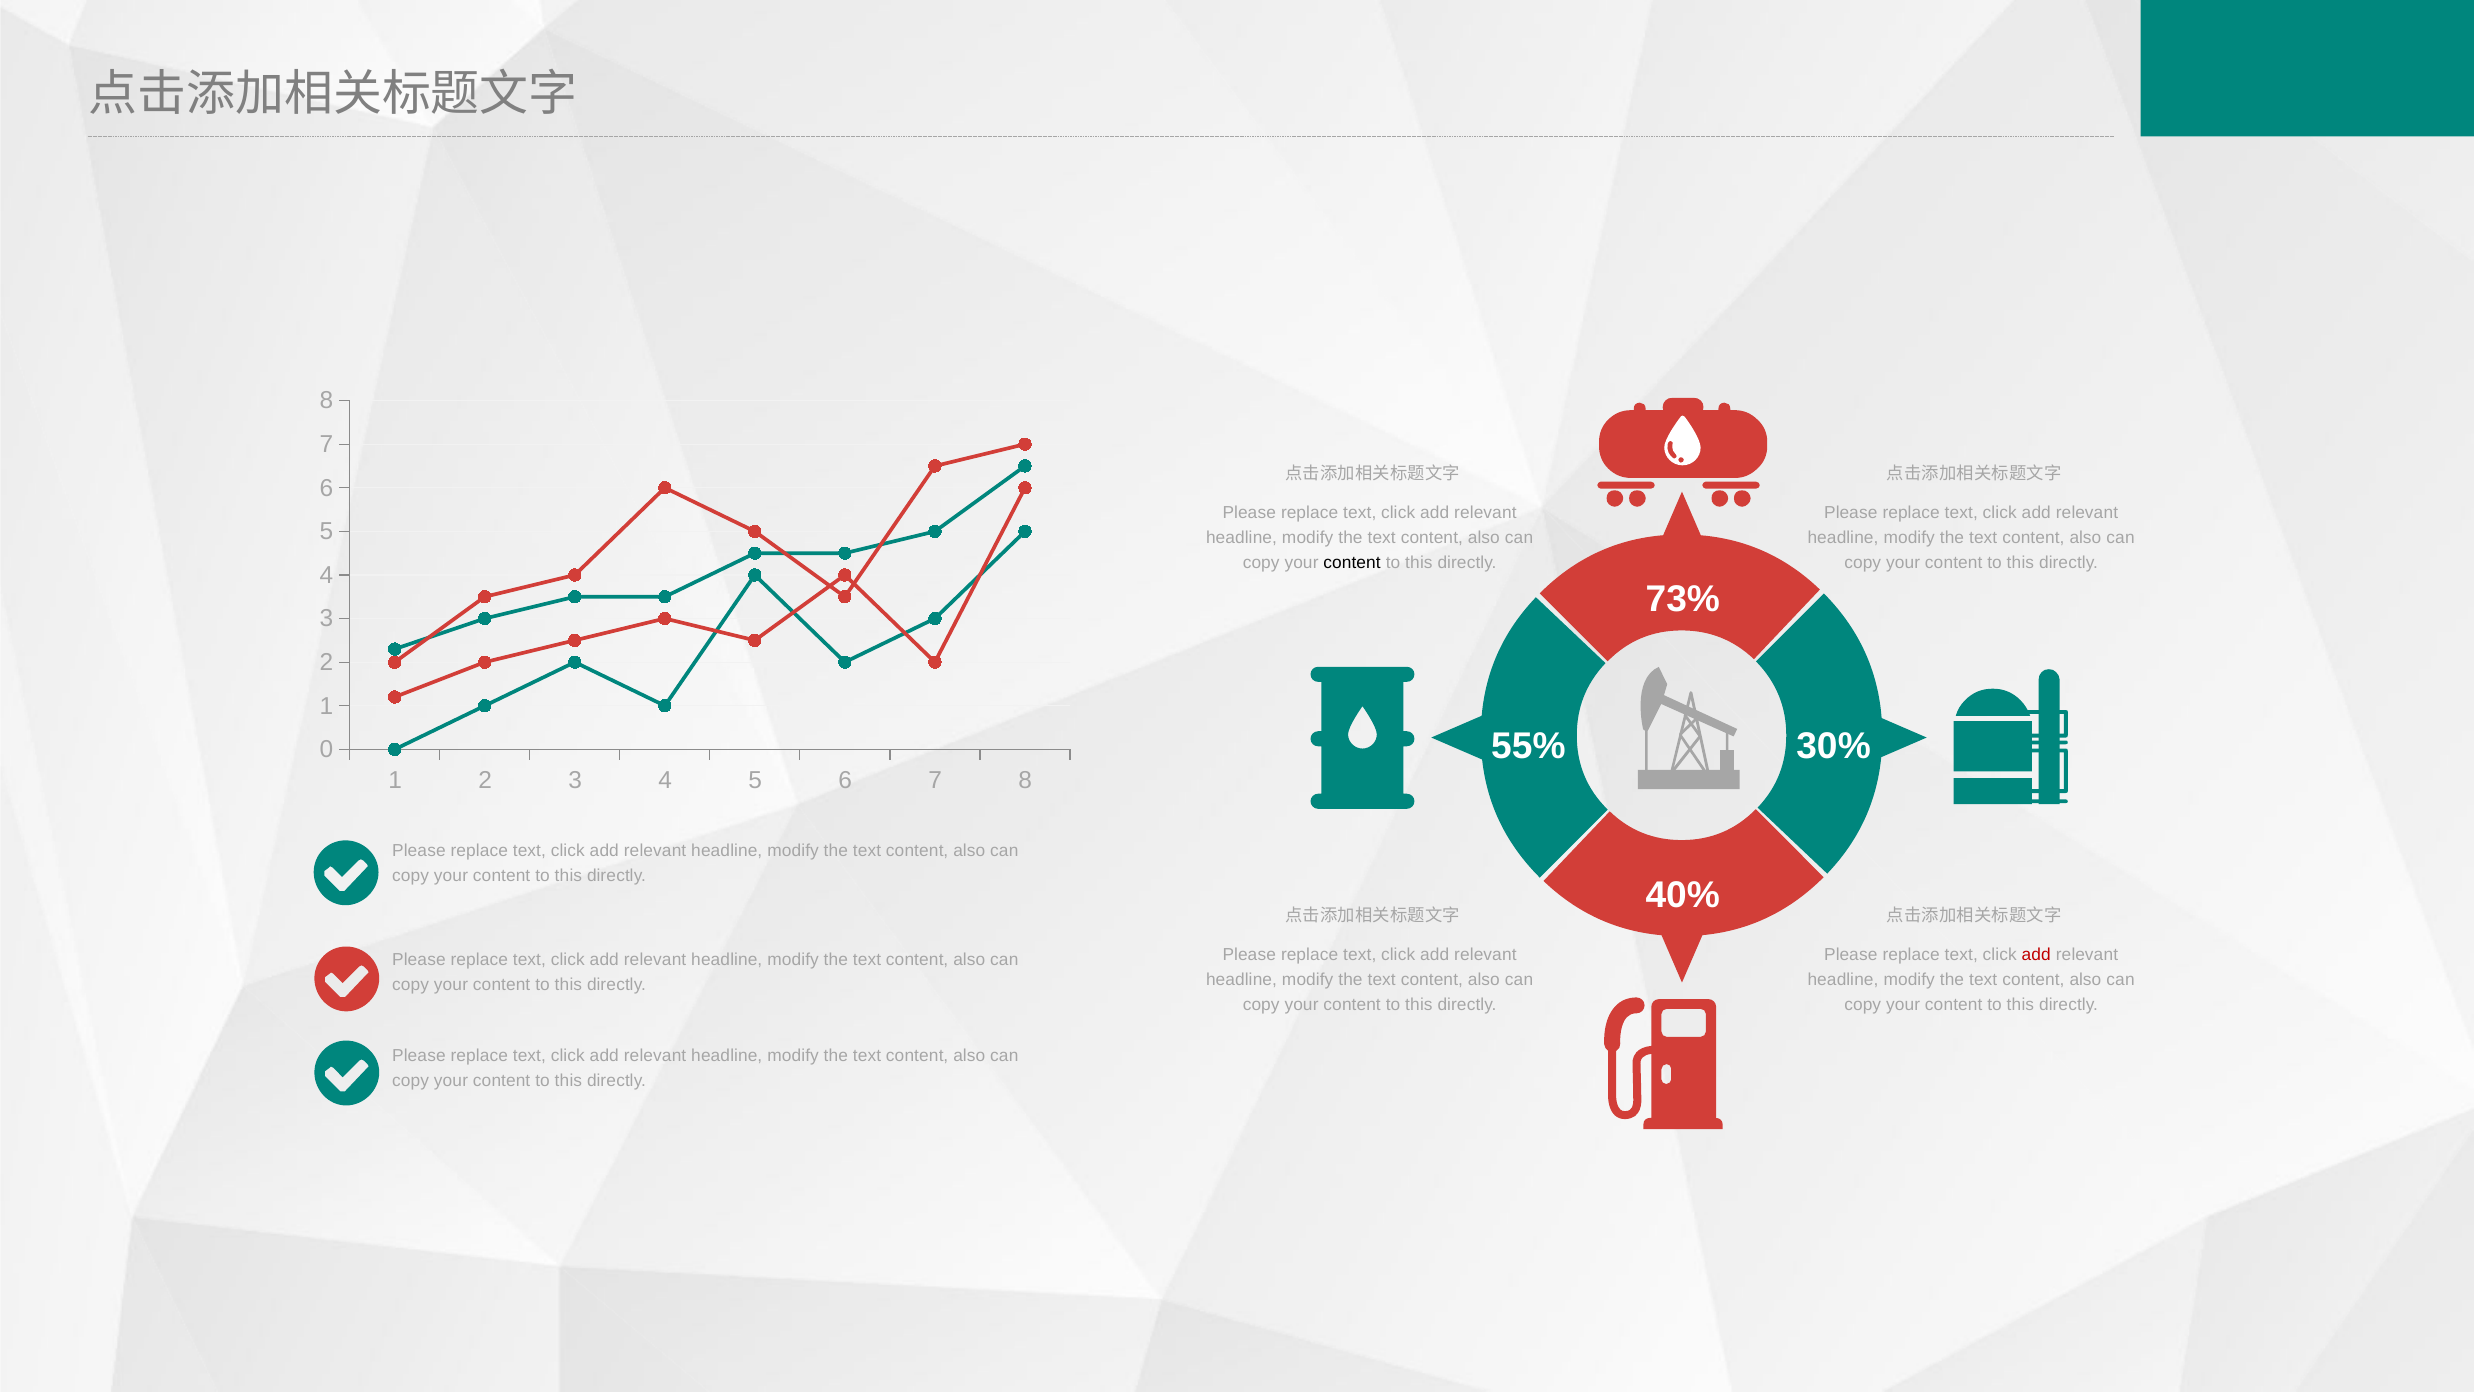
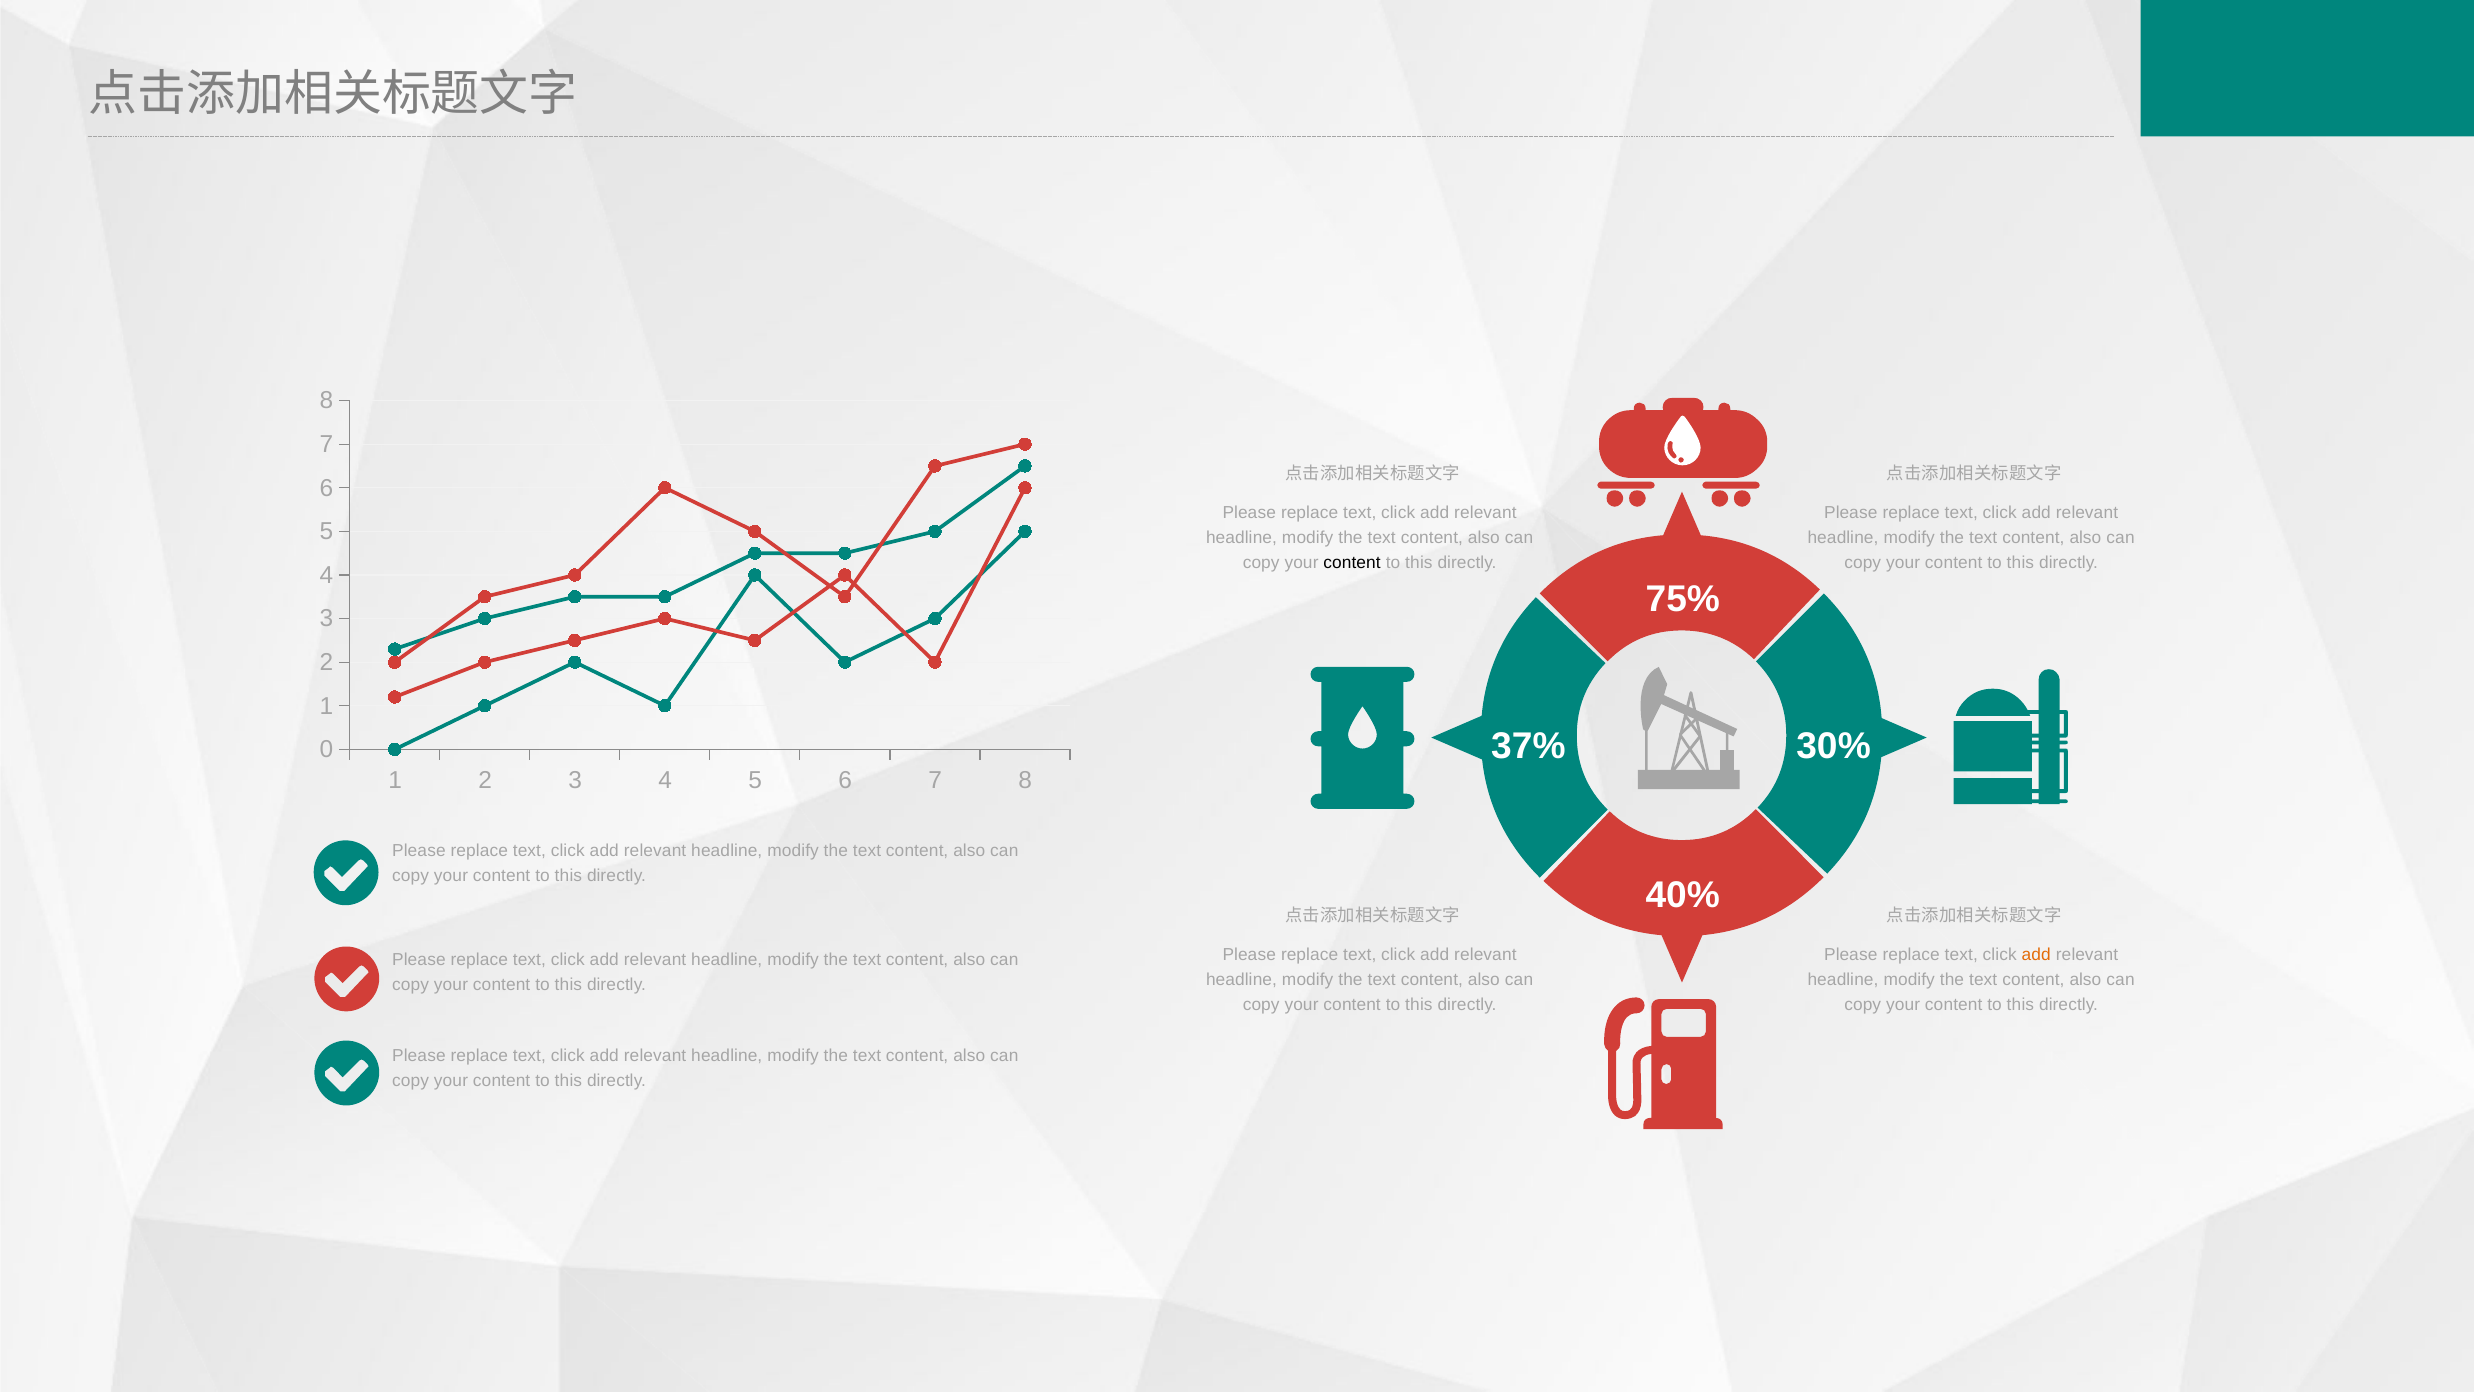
73%: 73% -> 75% (1683, 599)
55%: 55% -> 37% (1528, 746)
add colour: red -> orange (2036, 955)
